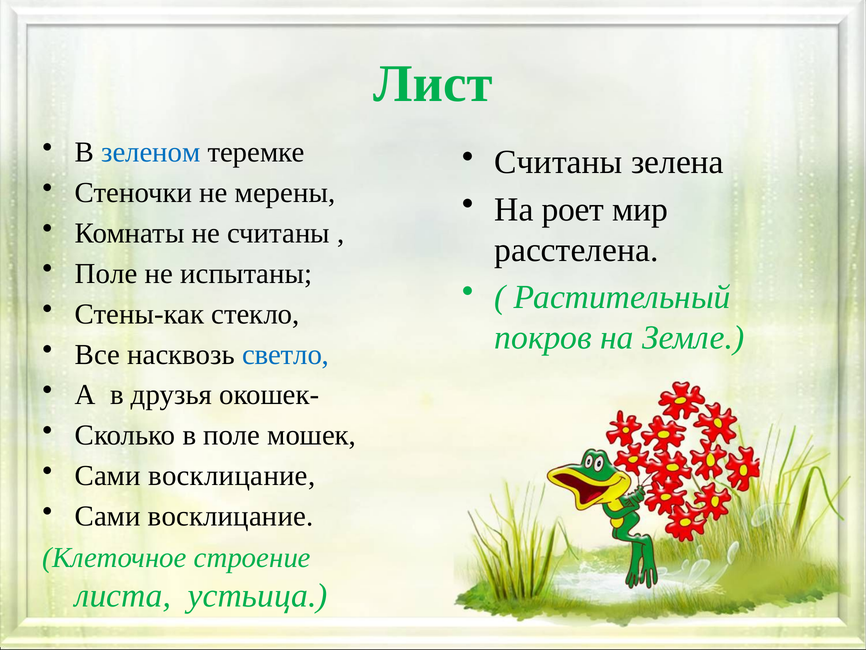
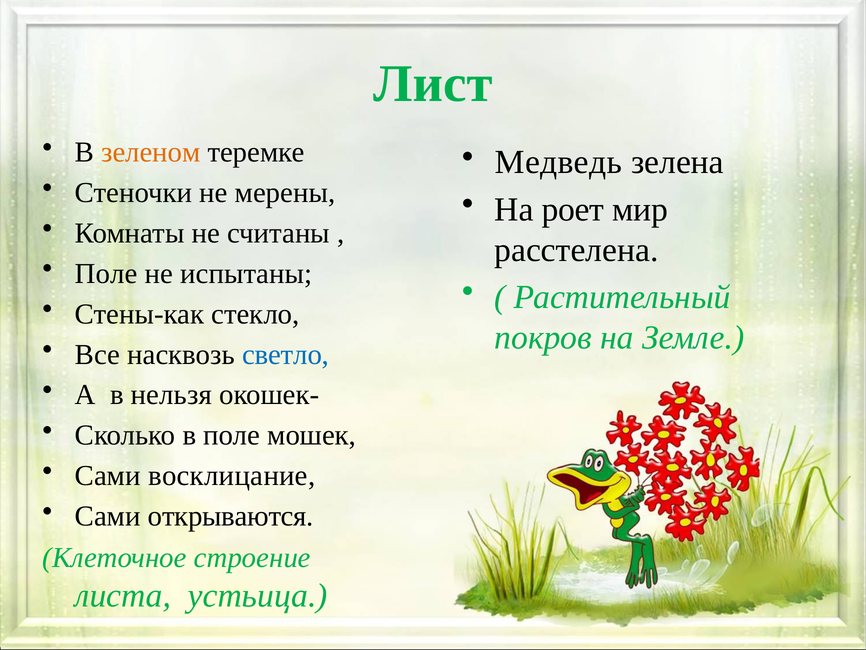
зеленом colour: blue -> orange (151, 152)
Считаны: Считаны -> Медведь (558, 162)
друзья: друзья -> нельзя (171, 395)
восклицание: восклицание -> открываются (231, 516)
